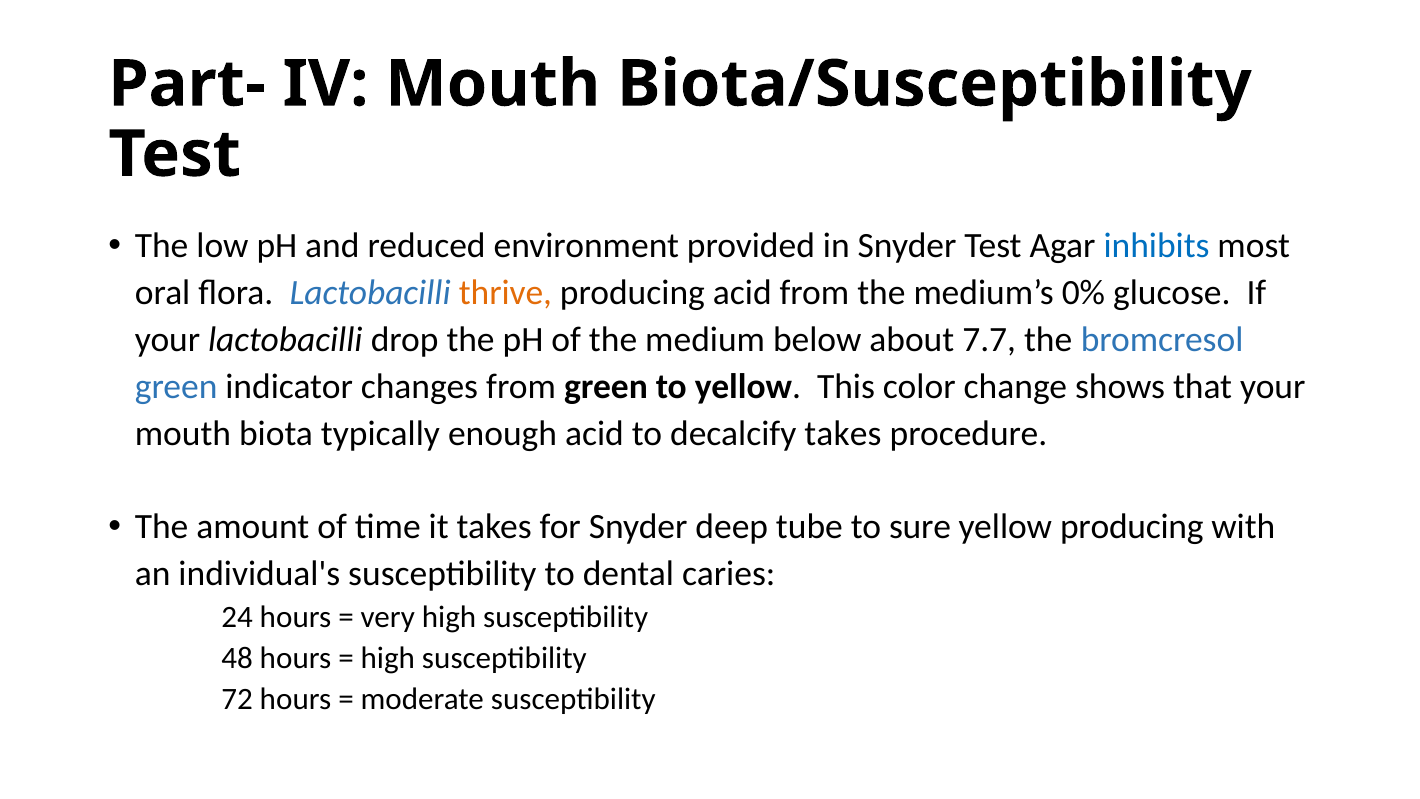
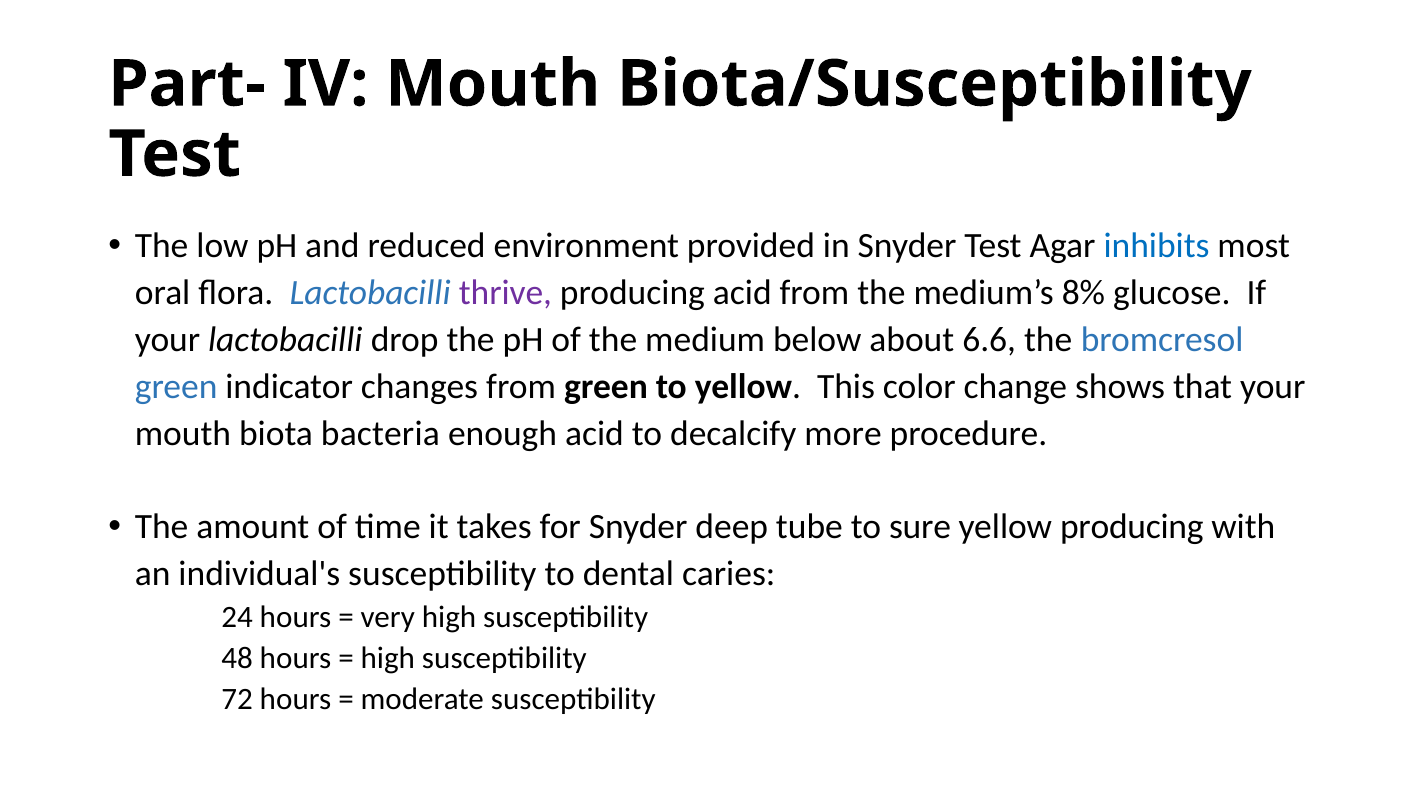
thrive colour: orange -> purple (505, 293)
0%: 0% -> 8% (1083, 293)
7.7: 7.7 -> 6.6 (989, 340)
typically: typically -> bacteria (380, 433)
decalcify takes: takes -> more (843, 433)
